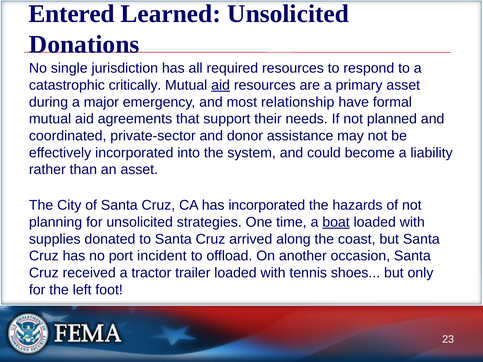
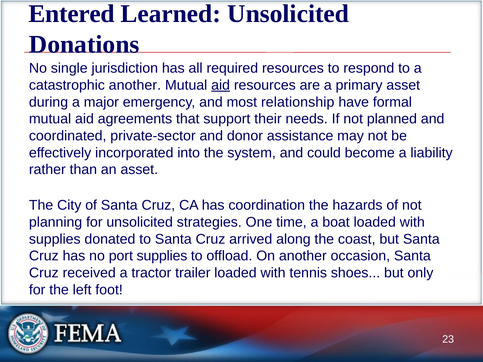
catastrophic critically: critically -> another (135, 85)
has incorporated: incorporated -> coordination (267, 205)
boat underline: present -> none (336, 222)
port incident: incident -> supplies (162, 256)
